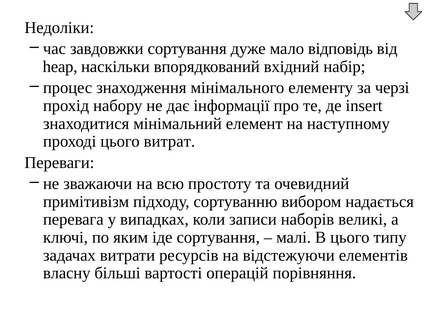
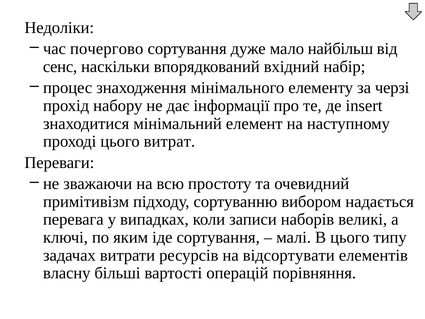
завдовжки: завдовжки -> почергово (107, 49)
відповідь: відповідь -> найбільш (340, 49)
heap: heap -> сенс (60, 67)
відстежуючи: відстежуючи -> відсортувати (289, 255)
